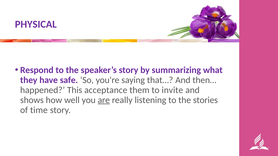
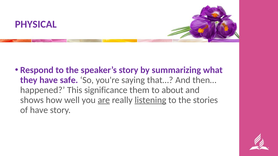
acceptance: acceptance -> significance (106, 90)
invite: invite -> about (172, 90)
listening underline: none -> present (150, 100)
of time: time -> have (39, 110)
